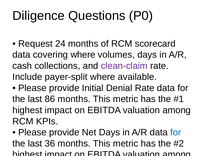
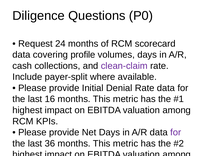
covering where: where -> profile (83, 55)
86: 86 -> 16 (50, 99)
for colour: blue -> purple (176, 132)
